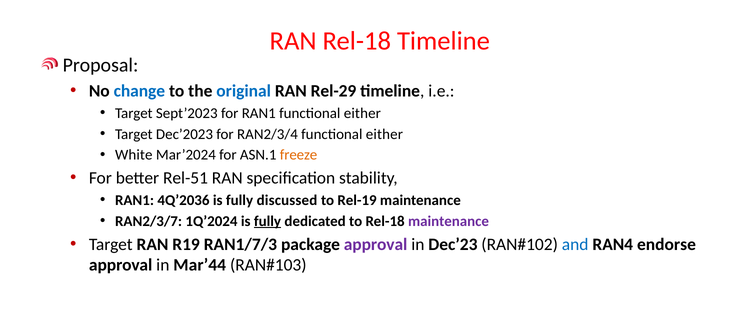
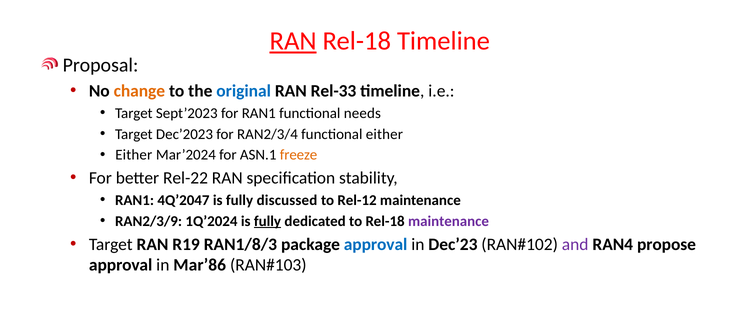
RAN underline: none -> present (293, 41)
change colour: blue -> orange (139, 91)
Rel-29: Rel-29 -> Rel-33 (333, 91)
RAN1 functional either: either -> needs (362, 113)
White: White -> Either (134, 155)
Rel-51: Rel-51 -> Rel-22 (185, 178)
4Q’2036: 4Q’2036 -> 4Q’2047 (183, 201)
Rel-19: Rel-19 -> Rel-12 (357, 201)
RAN2/3/7: RAN2/3/7 -> RAN2/3/9 (149, 222)
RAN1/7/3: RAN1/7/3 -> RAN1/8/3 (240, 245)
approval colour: purple -> blue (376, 245)
and colour: blue -> purple (575, 245)
endorse: endorse -> propose (667, 245)
Mar’44: Mar’44 -> Mar’86 (200, 266)
